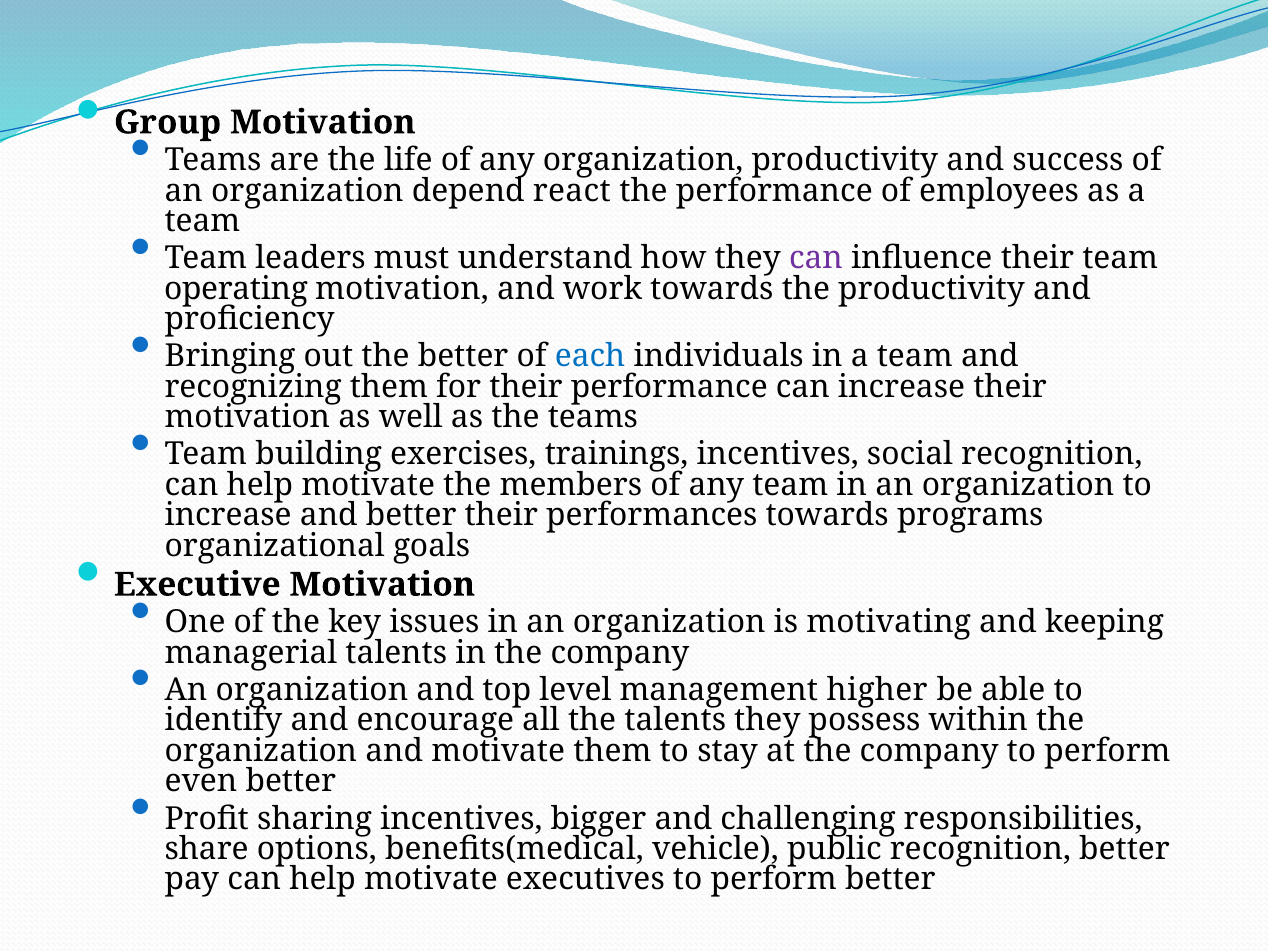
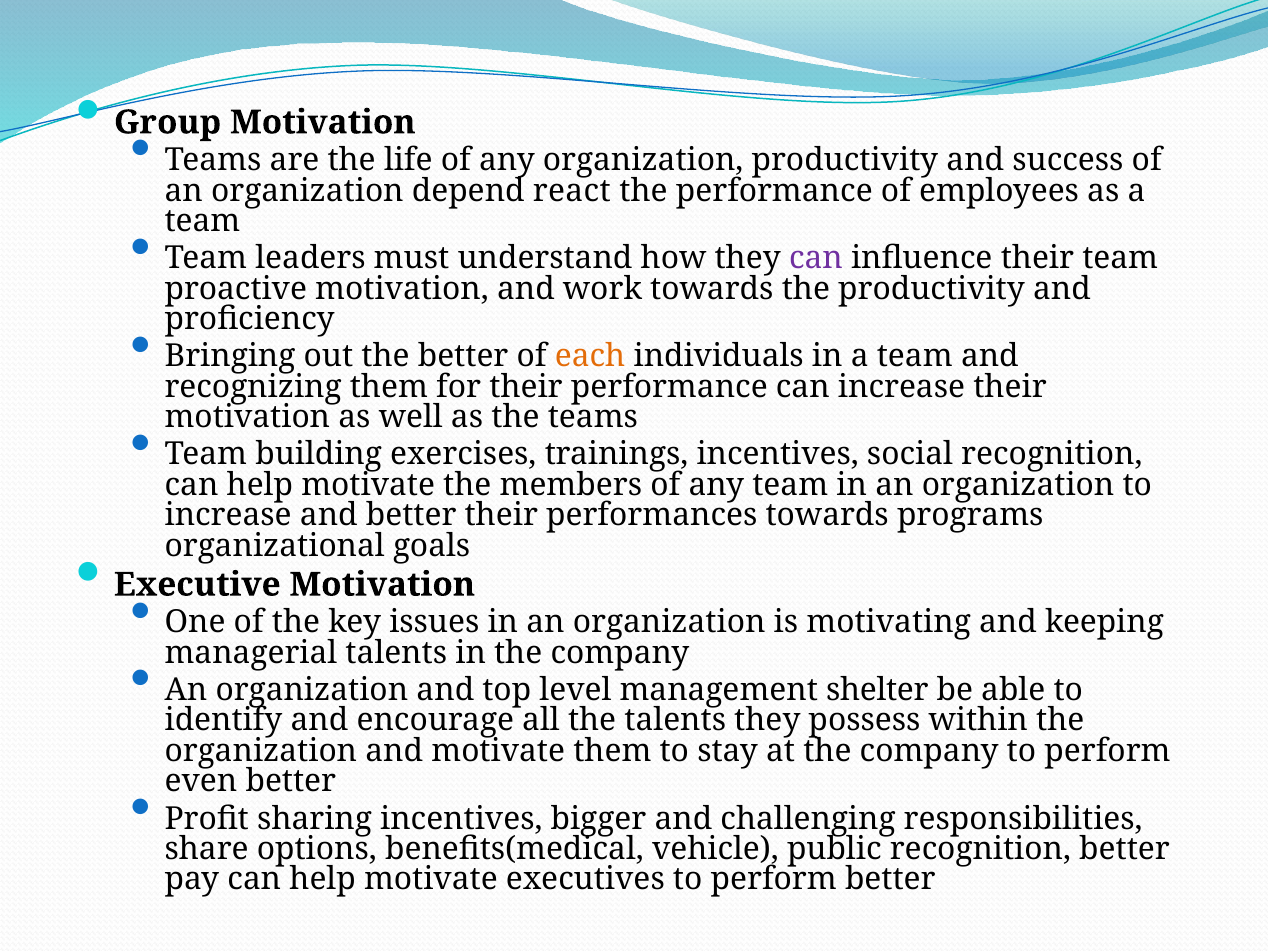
operating: operating -> proactive (236, 289)
each colour: blue -> orange (590, 356)
higher: higher -> shelter (877, 690)
